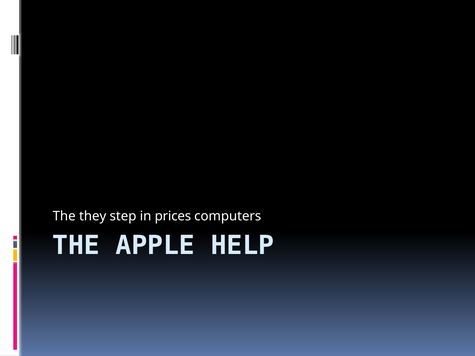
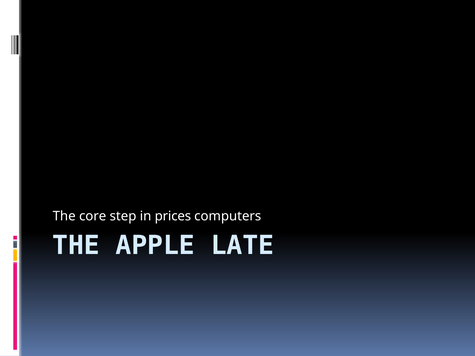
they: they -> core (93, 216)
HELP: HELP -> LATE (242, 246)
